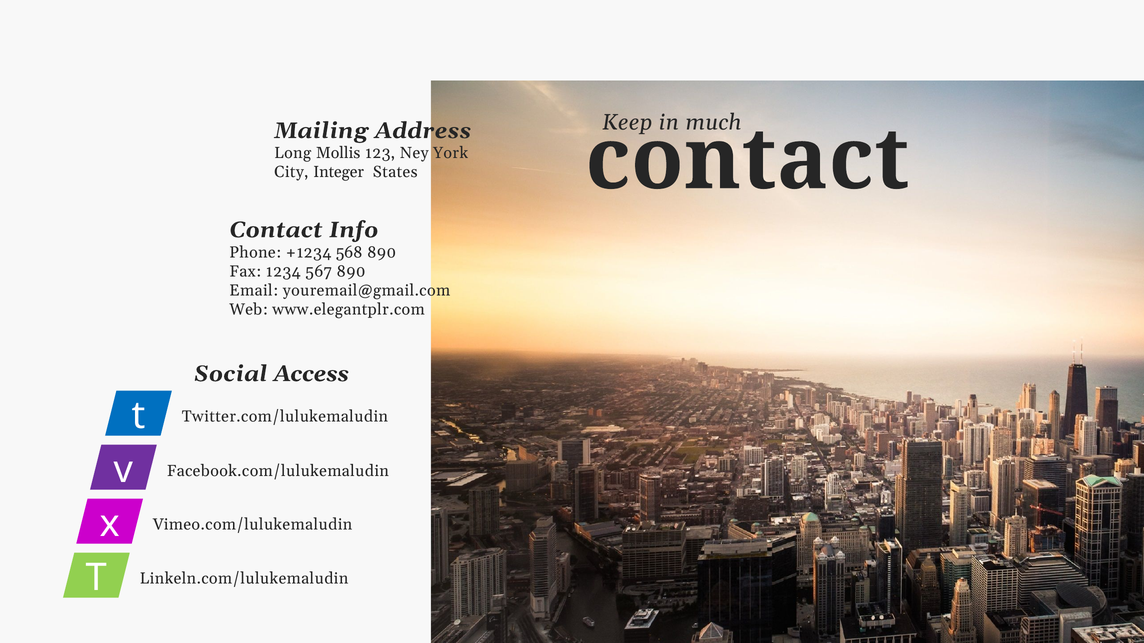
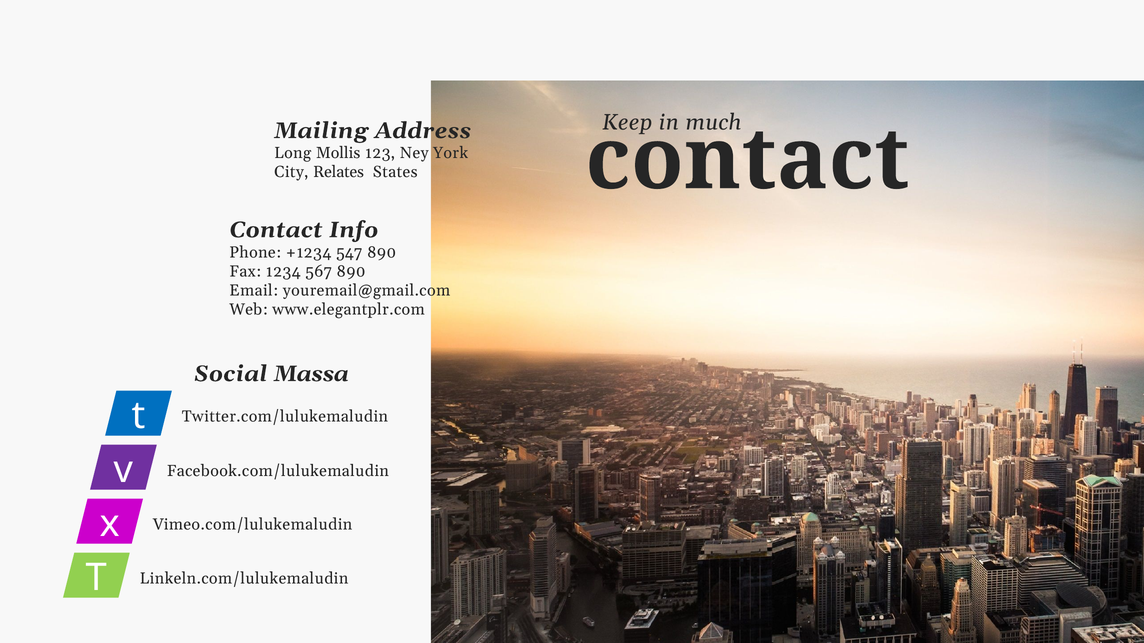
Integer: Integer -> Relates (339, 172)
568: 568 -> 547 (349, 252)
Access: Access -> Massa (311, 374)
